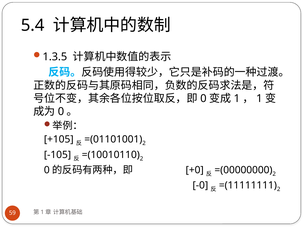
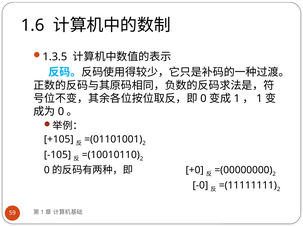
5.4: 5.4 -> 1.6 (33, 25)
